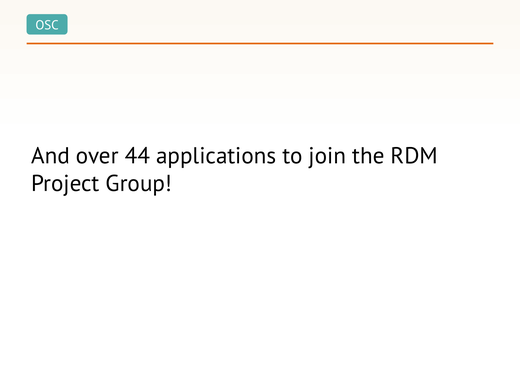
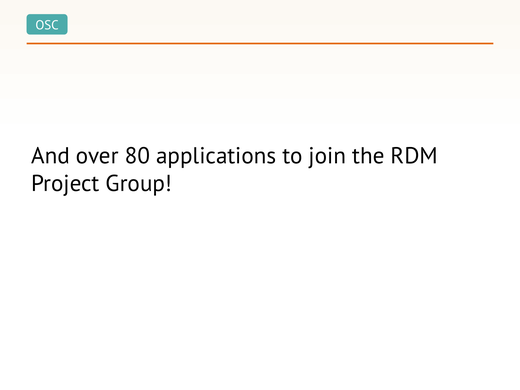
44: 44 -> 80 (137, 156)
